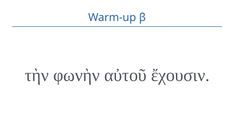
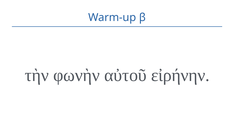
ἔχουσιν: ἔχουσιν -> εἰρήνην (180, 75)
